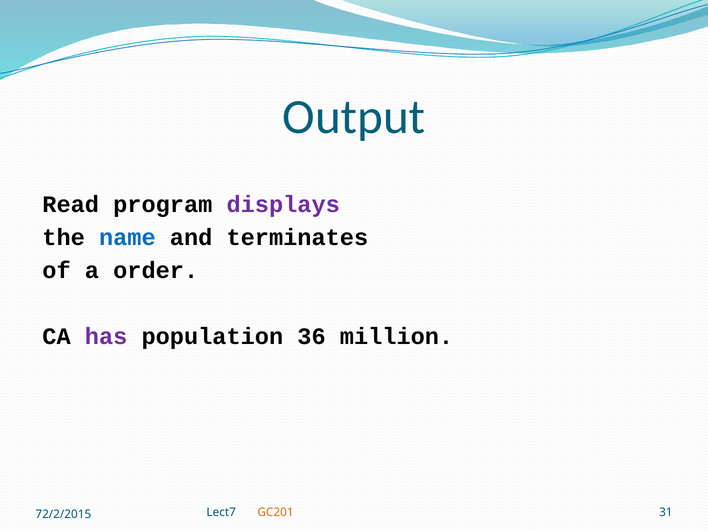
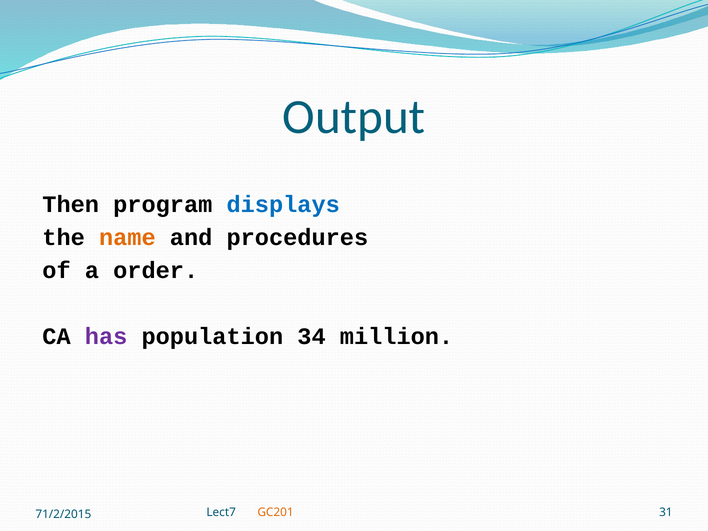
Read: Read -> Then (71, 205)
displays colour: purple -> blue (283, 205)
name colour: blue -> orange (127, 238)
terminates: terminates -> procedures (297, 238)
36: 36 -> 34 (312, 337)
72/2/2015: 72/2/2015 -> 71/2/2015 (63, 514)
